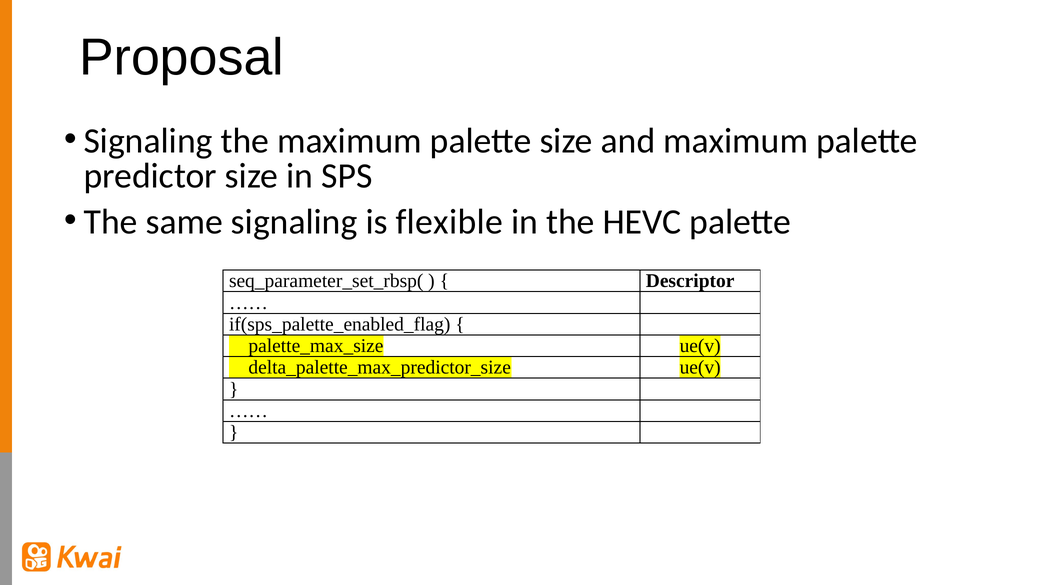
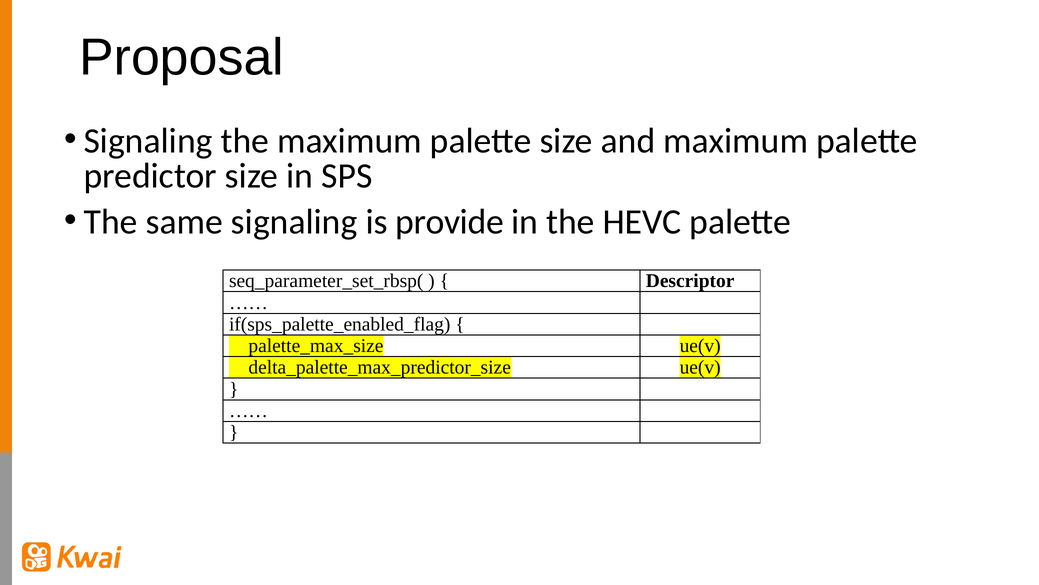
flexible: flexible -> provide (450, 222)
